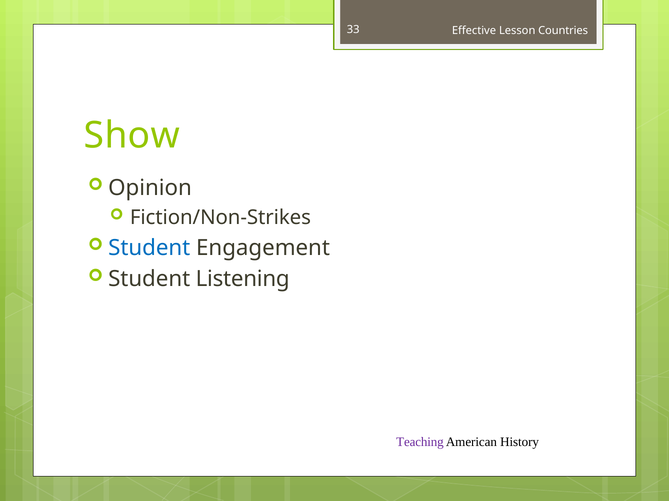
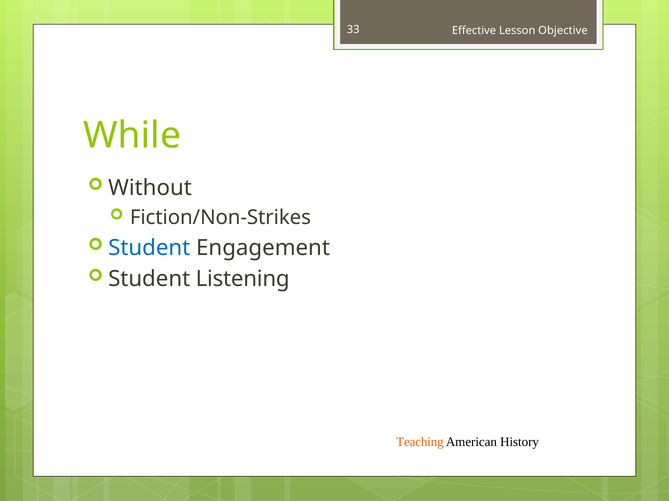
Countries: Countries -> Objective (563, 31)
Show: Show -> While (132, 136)
Opinion: Opinion -> Without (150, 188)
Teaching colour: purple -> orange (420, 442)
